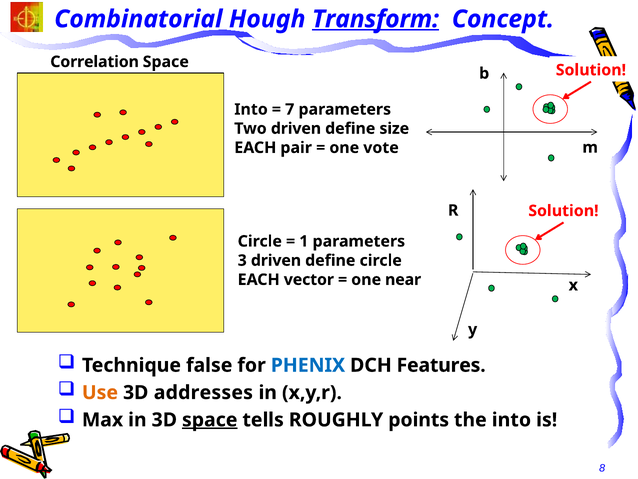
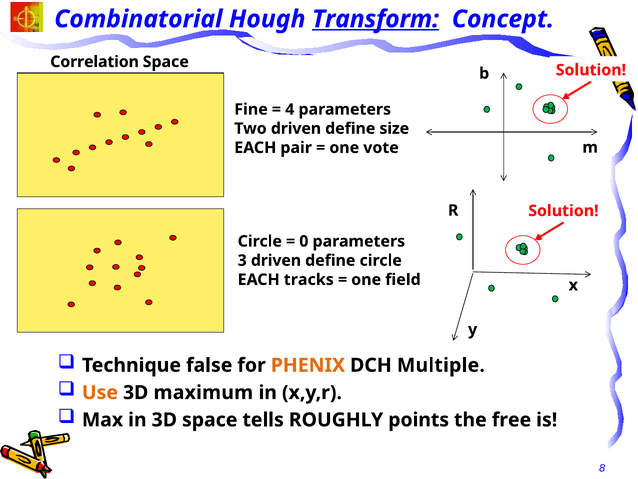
Into: Into -> Fine (251, 109)
7: 7 -> 4 (290, 109)
1: 1 -> 0 (304, 241)
vector: vector -> tracks (309, 279)
near: near -> field (403, 279)
PHENIX colour: blue -> orange (308, 365)
Features: Features -> Multiple (441, 365)
addresses: addresses -> maximum (203, 392)
space underline: present -> none (210, 419)
the into: into -> free (511, 419)
